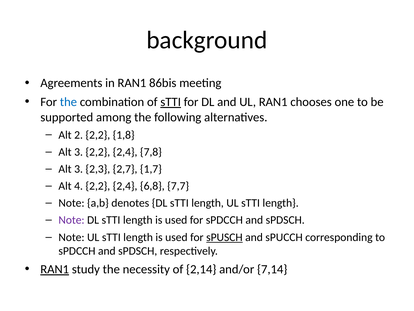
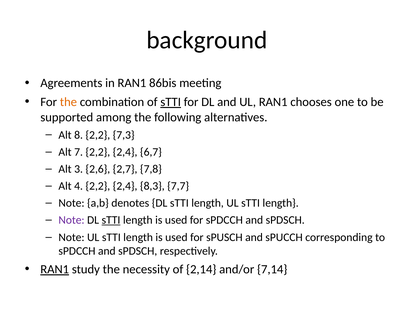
the colour: blue -> orange (68, 102)
2: 2 -> 8 (79, 135)
1,8: 1,8 -> 7,3 (124, 135)
3: 3 -> 7 (79, 152)
7,8: 7,8 -> 6,7 (151, 152)
2,3: 2,3 -> 2,6 (98, 169)
1,7: 1,7 -> 7,8 (151, 169)
6,8: 6,8 -> 8,3 (152, 186)
sTTI underline: none -> present (111, 220)
sPUSCH underline: present -> none (224, 237)
